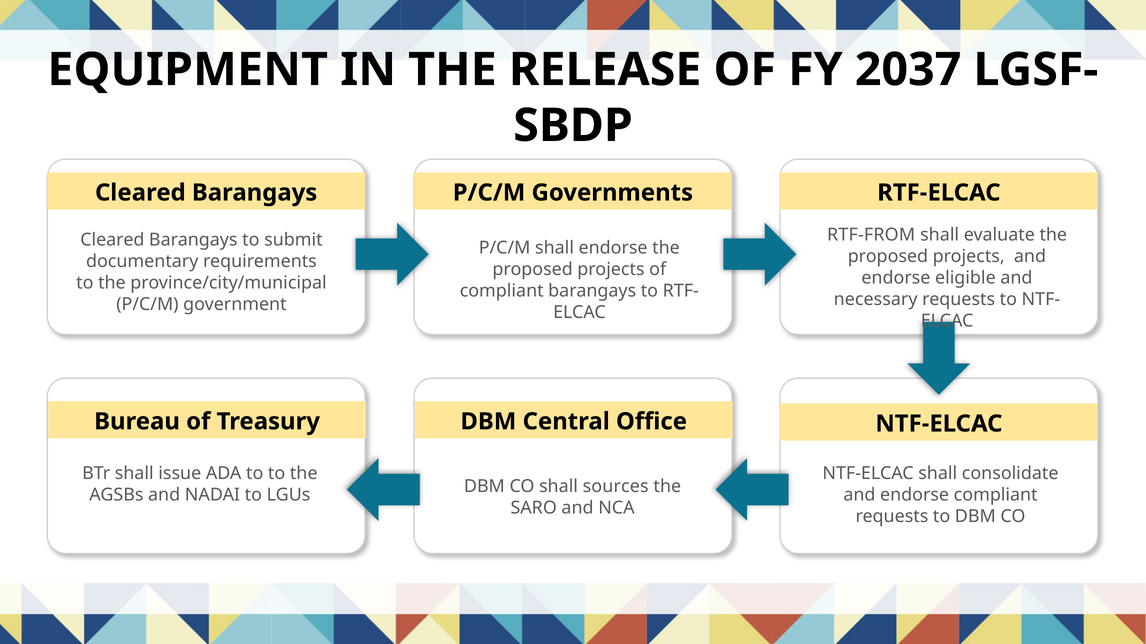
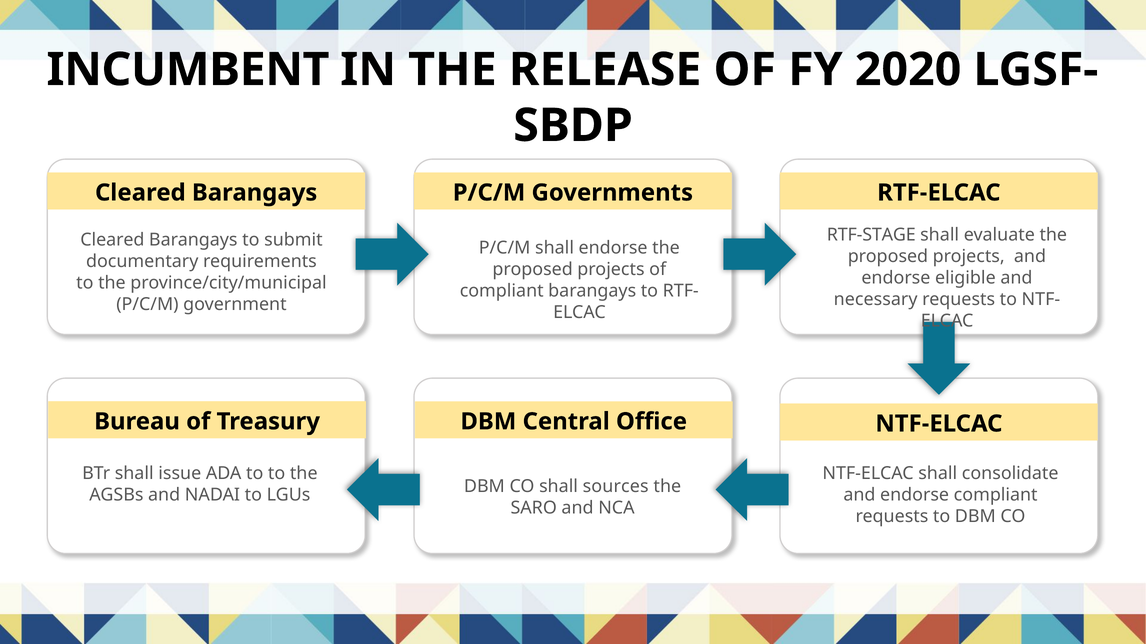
EQUIPMENT: EQUIPMENT -> INCUMBENT (188, 70)
2037: 2037 -> 2020 (908, 70)
RTF-FROM: RTF-FROM -> RTF-STAGE (871, 235)
